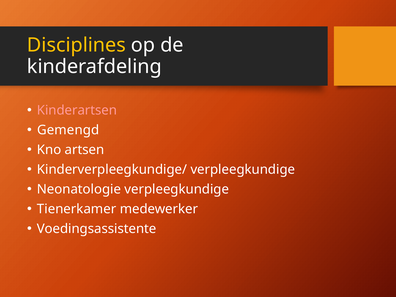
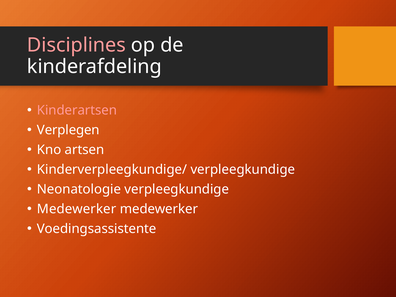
Disciplines colour: yellow -> pink (76, 45)
Gemengd: Gemengd -> Verplegen (68, 130)
Tienerkamer: Tienerkamer -> Medewerker (77, 209)
